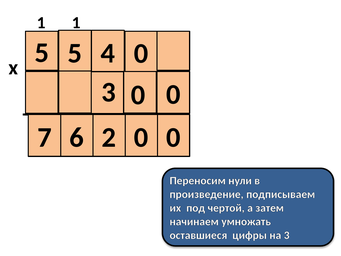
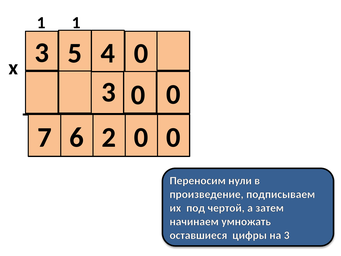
х 5: 5 -> 3 (42, 53)
